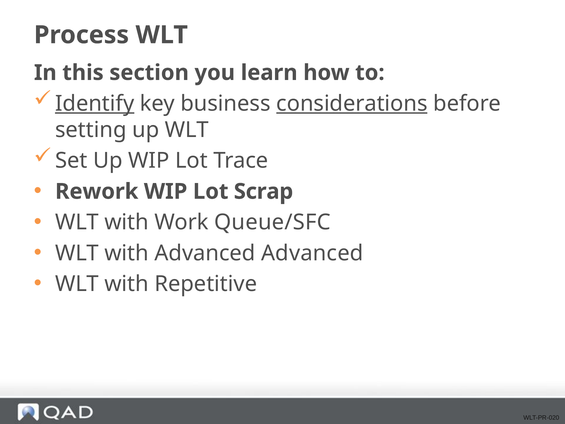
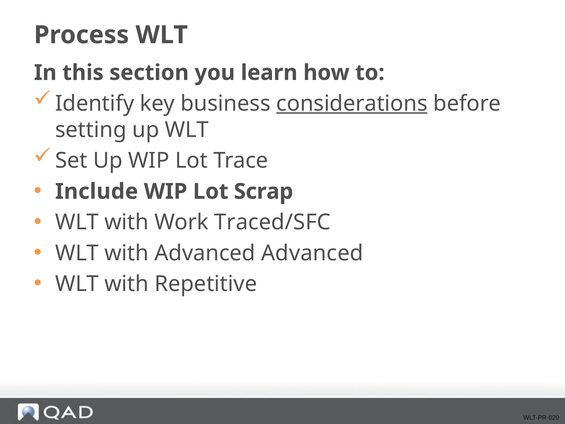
Identify underline: present -> none (95, 103)
Rework: Rework -> Include (97, 191)
Queue/SFC: Queue/SFC -> Traced/SFC (272, 222)
